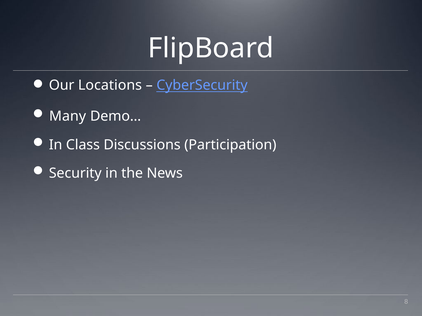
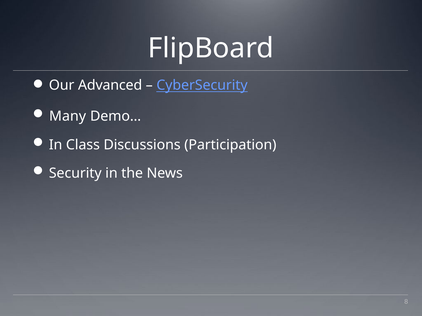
Locations: Locations -> Advanced (110, 85)
